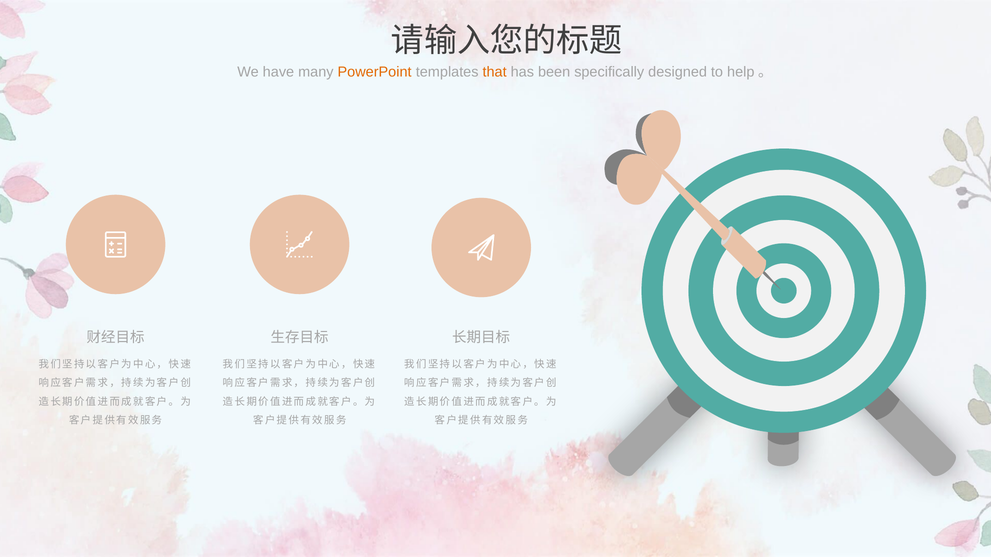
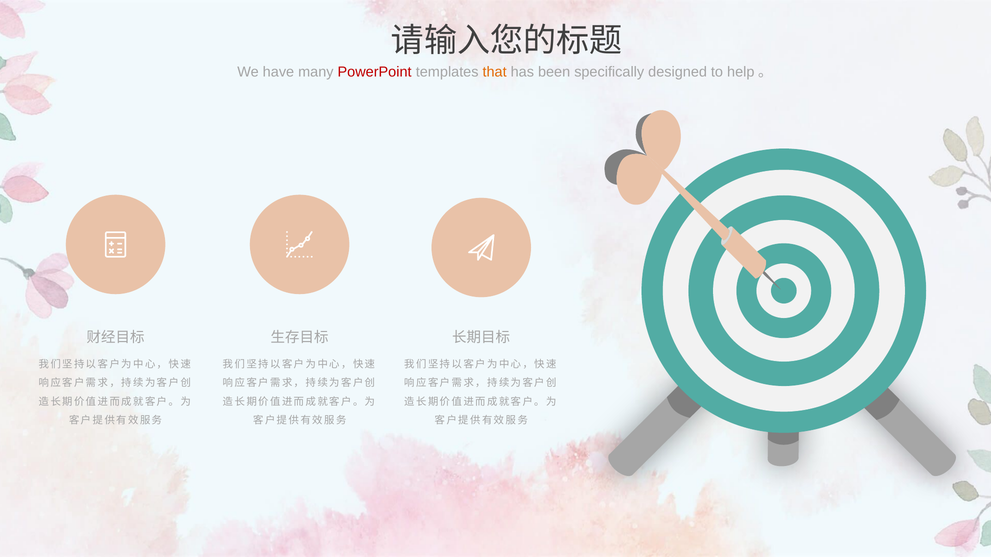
PowerPoint colour: orange -> red (375, 72)
